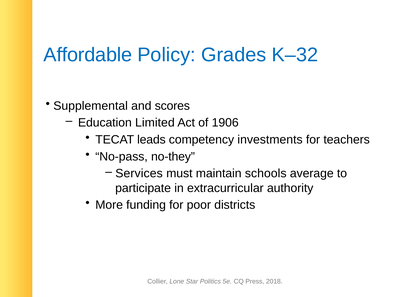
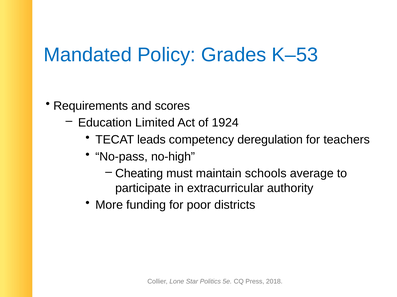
Affordable: Affordable -> Mandated (88, 55)
K–32: K–32 -> K–53 (295, 55)
Supplemental: Supplemental -> Requirements (91, 106)
1906: 1906 -> 1924 (225, 123)
investments: investments -> deregulation (270, 140)
no-they: no-they -> no-high (173, 157)
Services: Services -> Cheating (139, 174)
